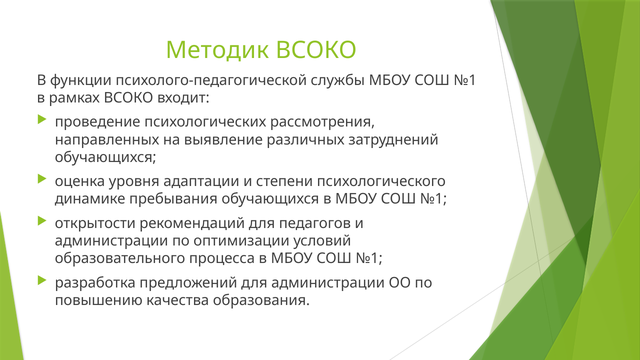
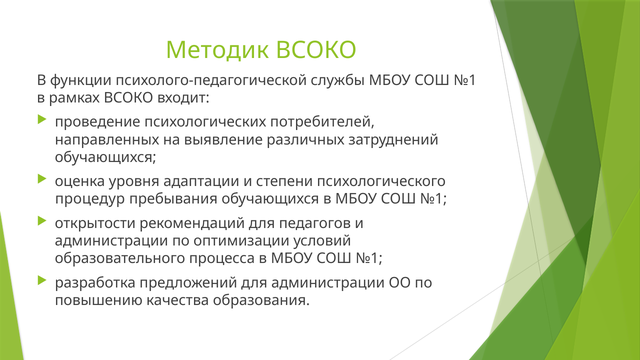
рассмотрения: рассмотрения -> потребителей (323, 122)
динамике: динамике -> процедур (90, 199)
